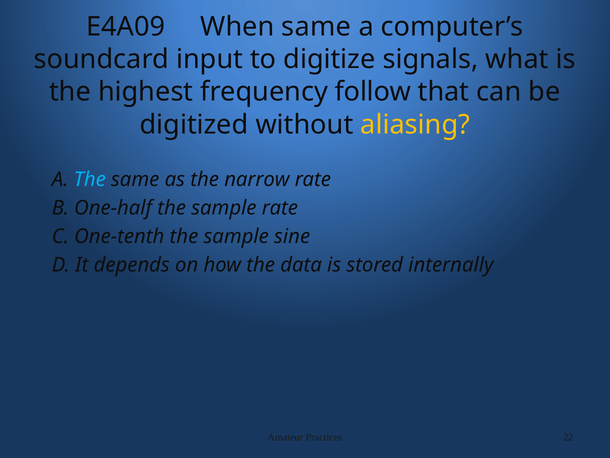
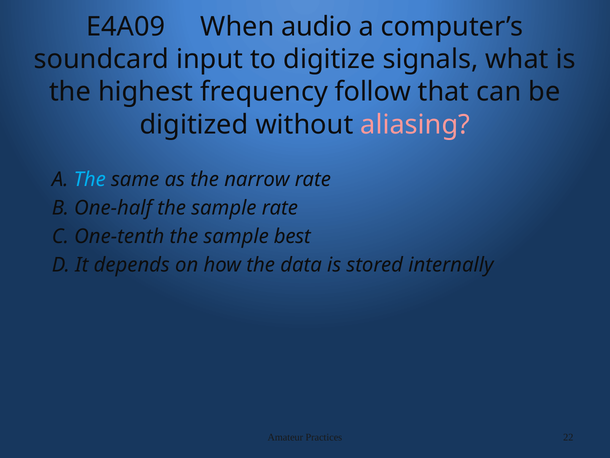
When same: same -> audio (317, 27)
aliasing colour: yellow -> pink (415, 124)
sine: sine -> best (292, 236)
